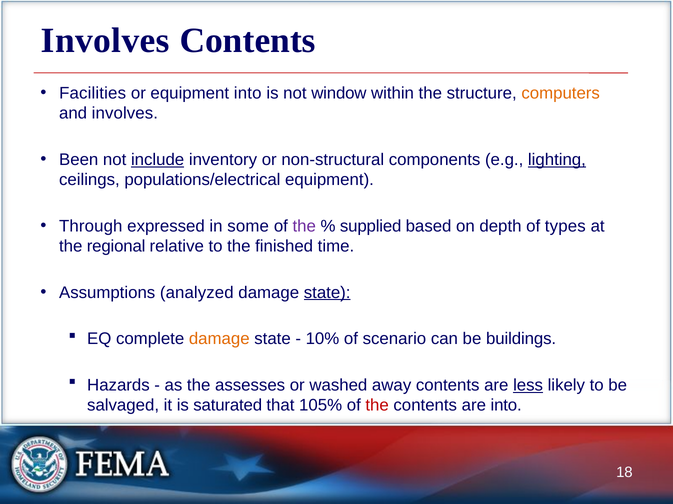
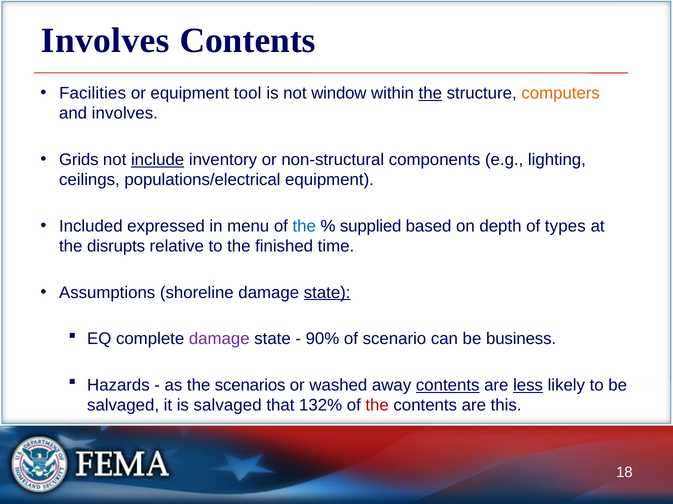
equipment into: into -> tool (248, 93)
the underline: none -> present (430, 93)
Been: Been -> Grids (79, 160)
lighting underline: present -> none (557, 160)
Through: Through -> Included (91, 226)
some: some -> menu (248, 226)
the colour: purple -> blue (304, 226)
regional: regional -> disrupts (116, 247)
analyzed: analyzed -> shoreline (197, 293)
damage colour: orange -> purple (219, 339)
10%: 10% -> 90% (322, 339)
buildings: buildings -> business (521, 339)
assesses: assesses -> scenarios (250, 386)
contents underline: none -> present (448, 386)
is saturated: saturated -> salvaged (228, 406)
105%: 105% -> 132% (321, 406)
are into: into -> this (506, 406)
